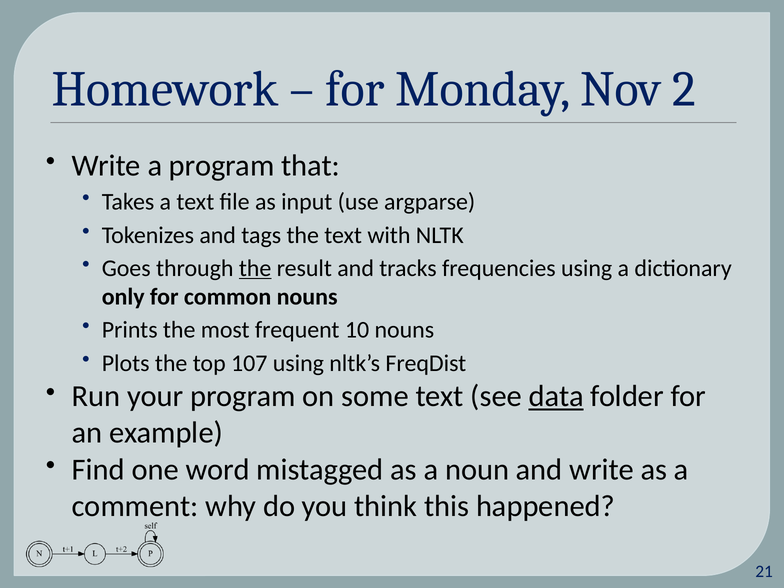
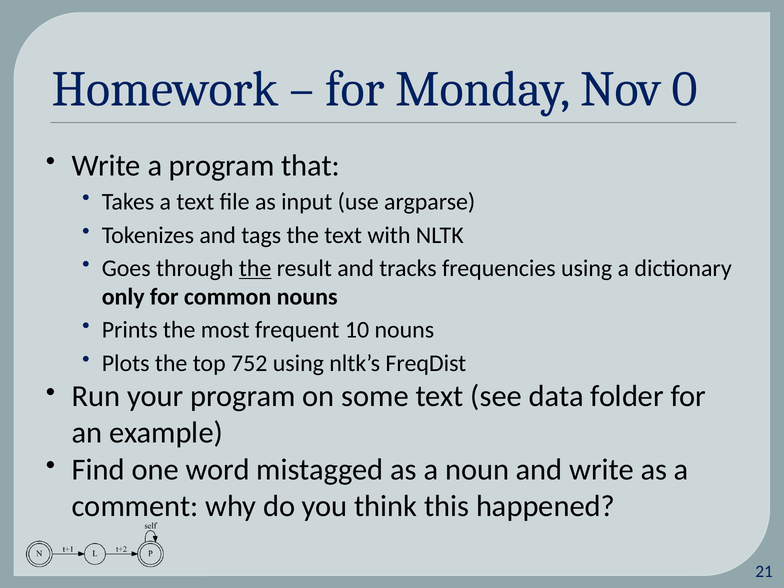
2: 2 -> 0 (685, 89)
107: 107 -> 752 (249, 363)
data underline: present -> none (556, 396)
